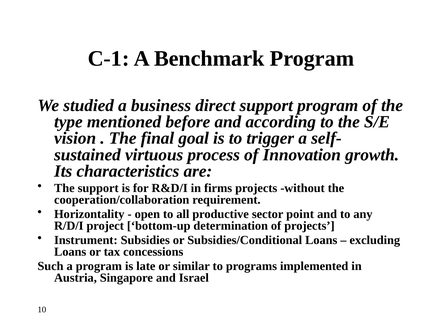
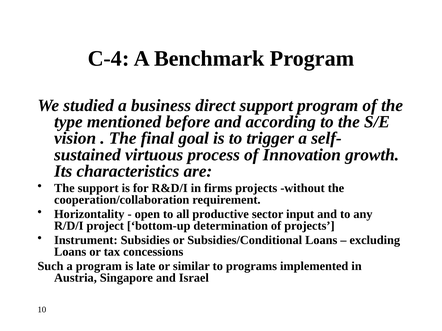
C-1: C-1 -> C-4 (109, 59)
point: point -> input (300, 214)
